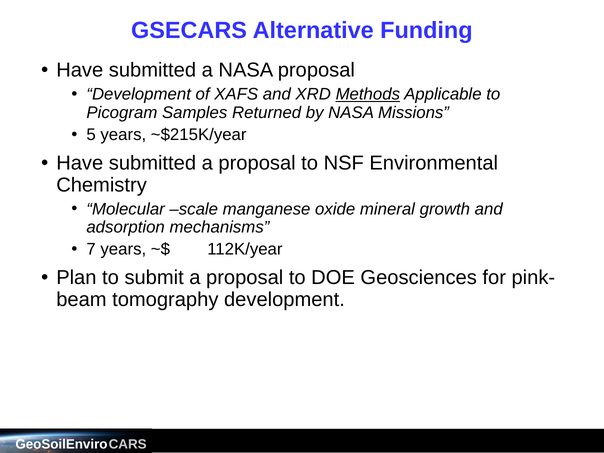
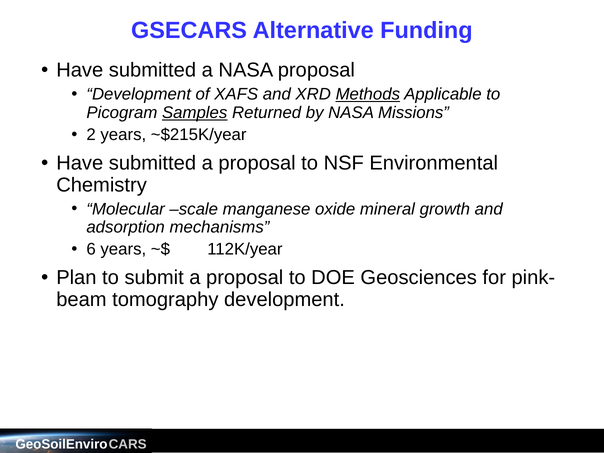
Samples underline: none -> present (195, 113)
5: 5 -> 2 (91, 135)
7: 7 -> 6 (91, 249)
